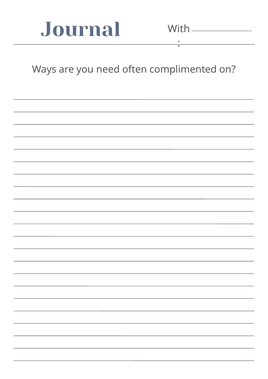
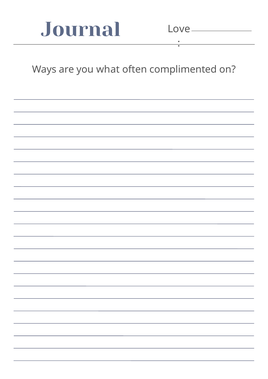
With: With -> Love (179, 29)
need: need -> what (108, 70)
